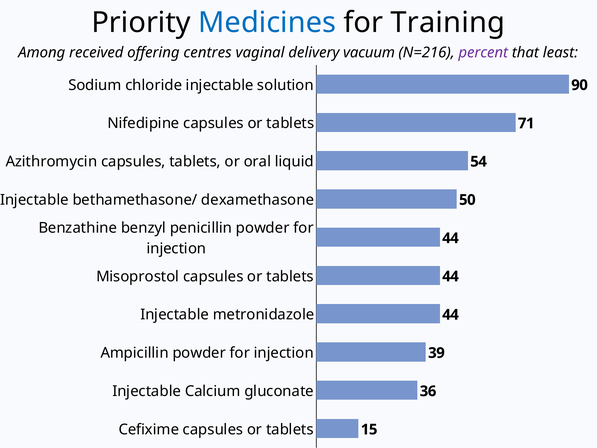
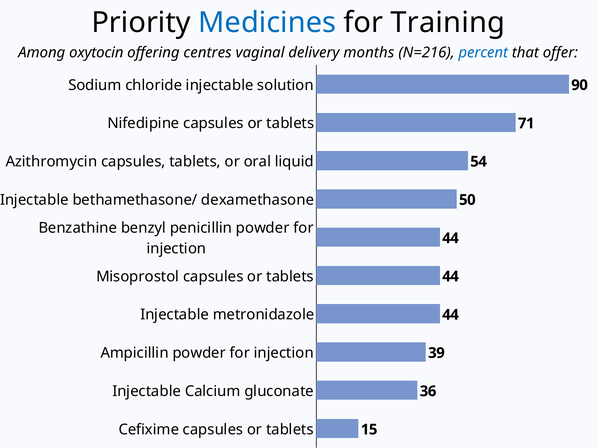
received: received -> oxytocin (96, 53)
vacuum: vacuum -> months (369, 53)
percent colour: purple -> blue (483, 53)
least: least -> offer (560, 53)
